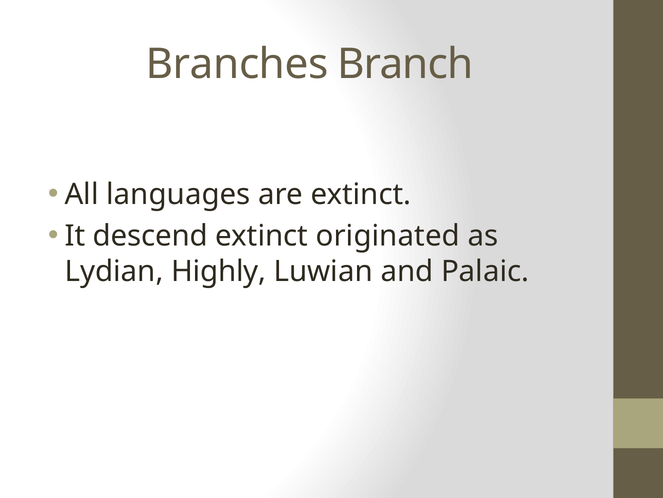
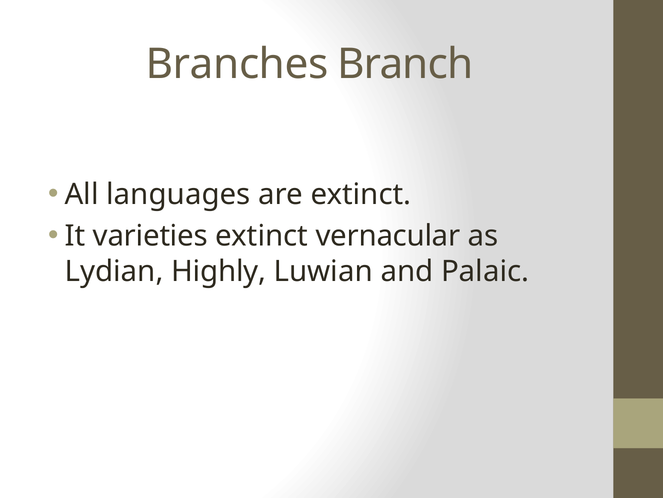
descend: descend -> varieties (150, 236)
originated: originated -> vernacular (388, 236)
